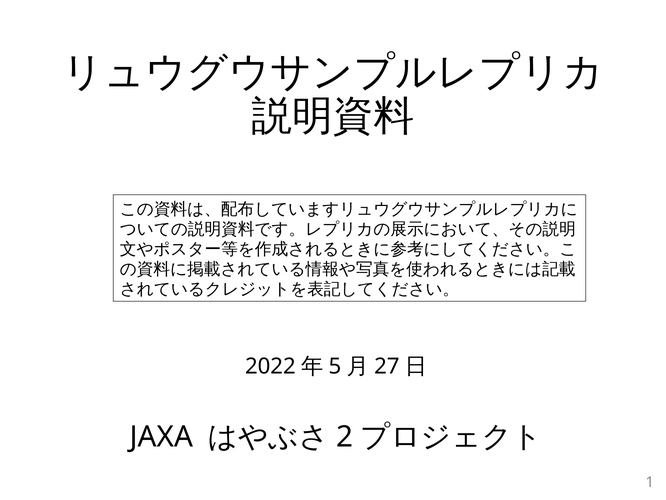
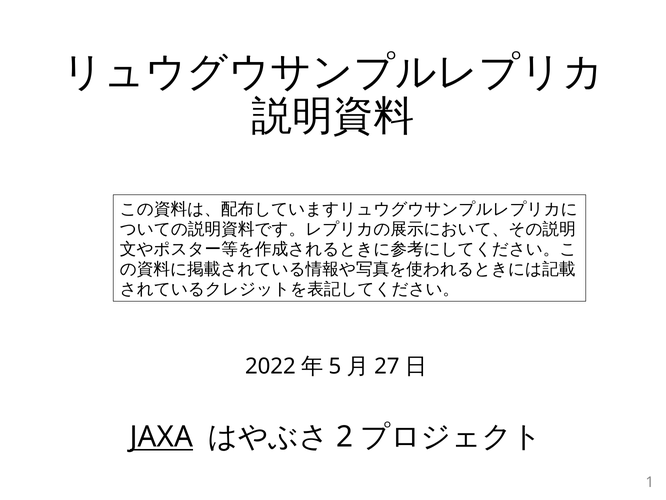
JAXA underline: none -> present (161, 437)
